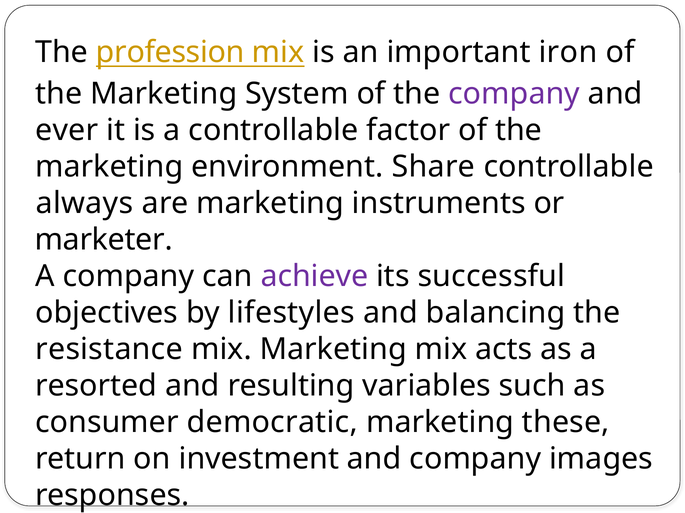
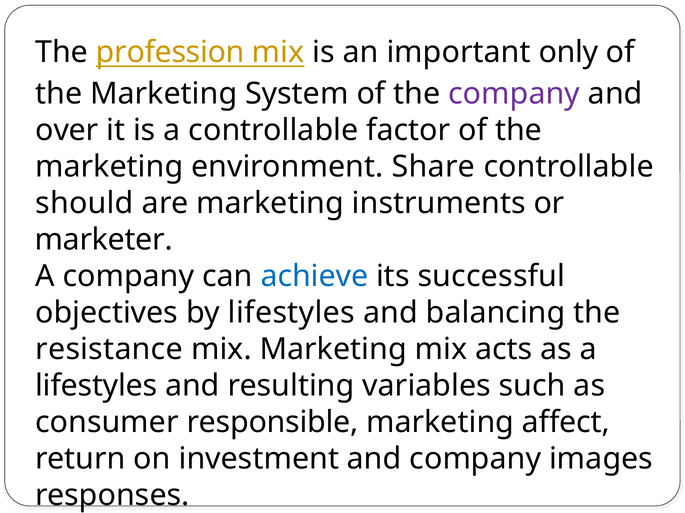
iron: iron -> only (568, 52)
ever: ever -> over (67, 130)
always: always -> should (84, 203)
achieve colour: purple -> blue (315, 276)
resorted: resorted -> lifestyles (96, 386)
democratic: democratic -> responsible (273, 423)
these: these -> affect (566, 423)
